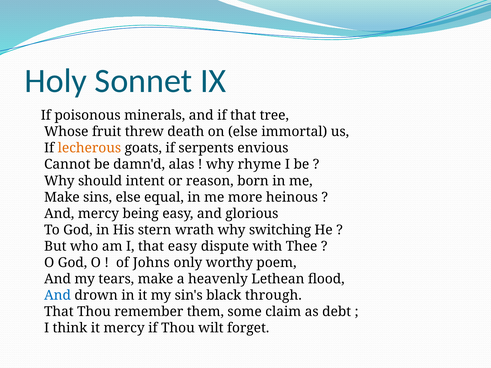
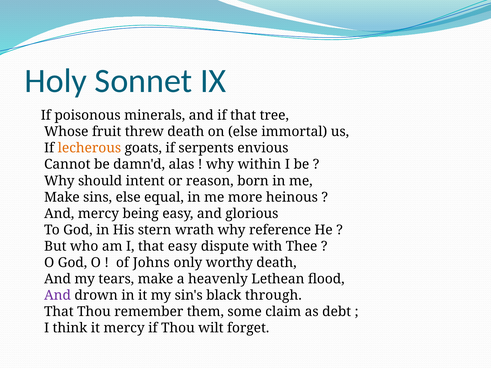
rhyme: rhyme -> within (259, 165)
switching: switching -> reference (280, 230)
worthy poem: poem -> death (276, 263)
And colour: blue -> purple (58, 296)
